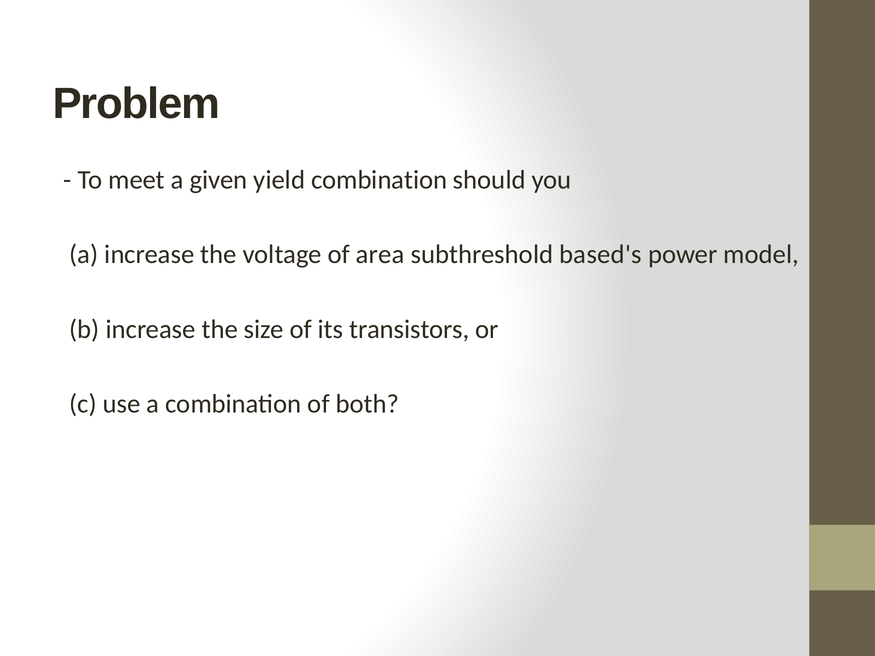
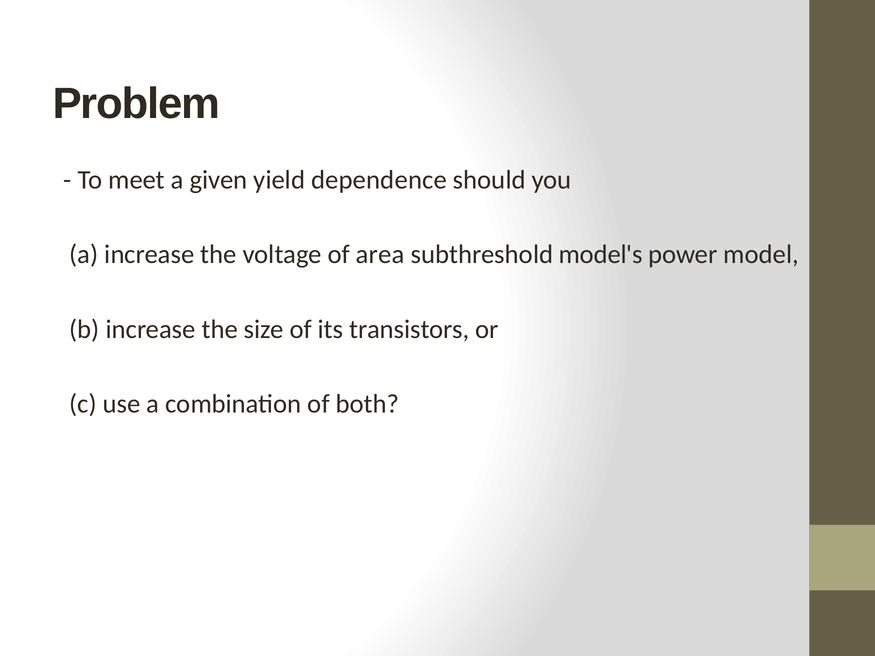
yield combination: combination -> dependence (379, 180)
based's: based's -> model's (601, 255)
